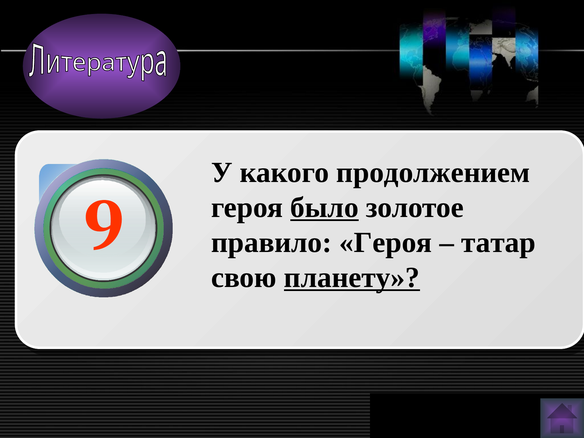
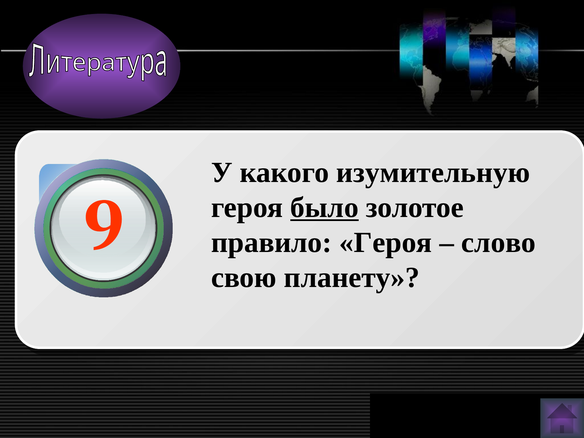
продолжением: продолжением -> изумительную (433, 172)
татар: татар -> слово (499, 243)
планету underline: present -> none (352, 278)
